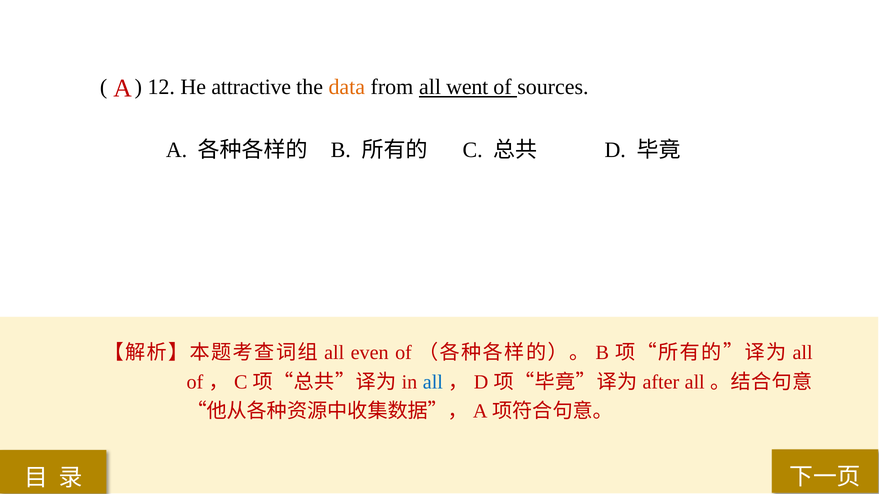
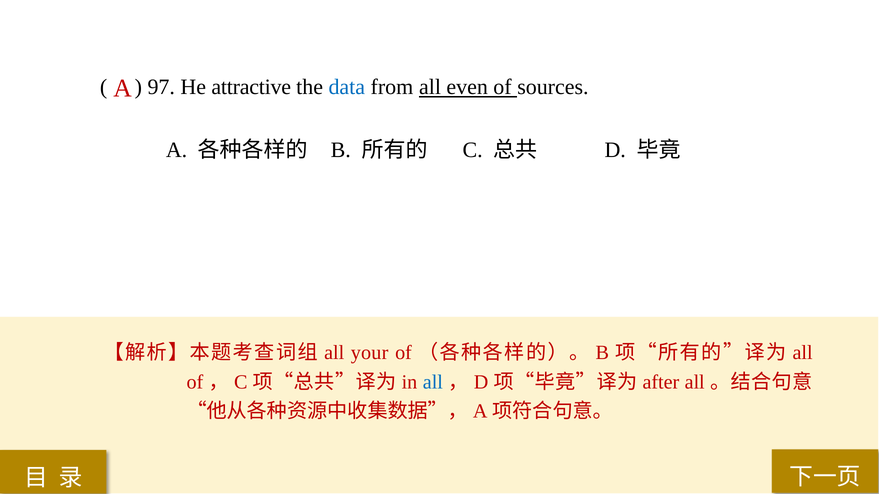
12: 12 -> 97 (161, 87)
data colour: orange -> blue (347, 87)
went: went -> even (467, 87)
even: even -> your (370, 353)
